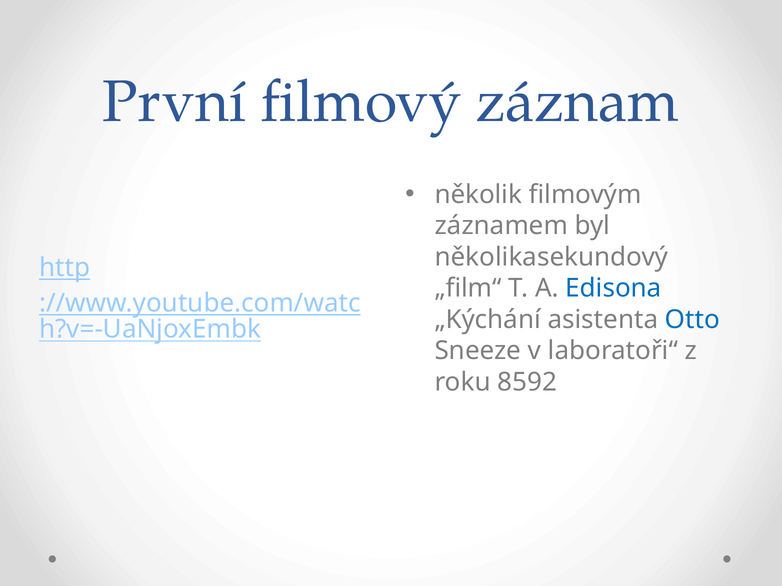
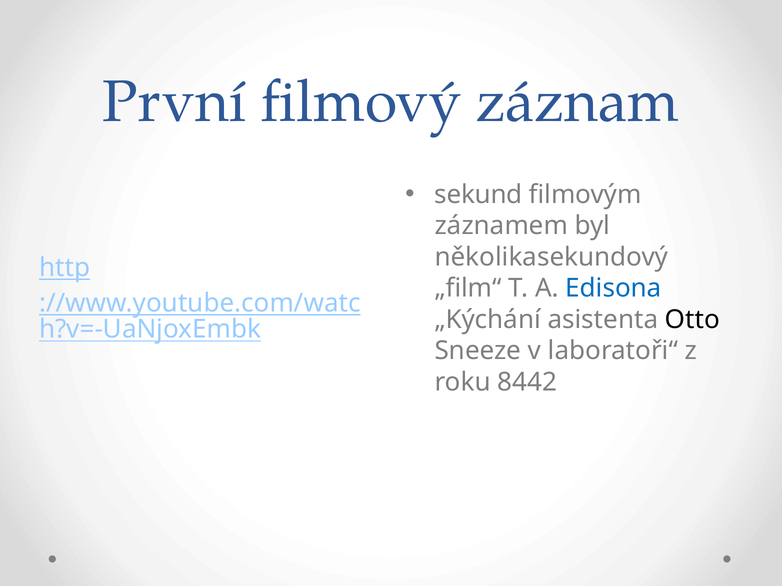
několik: několik -> sekund (478, 195)
Otto colour: blue -> black (692, 320)
8592: 8592 -> 8442 (527, 382)
